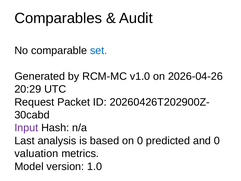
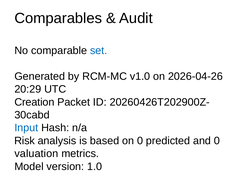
Request: Request -> Creation (34, 102)
Input colour: purple -> blue (26, 128)
Last: Last -> Risk (25, 141)
